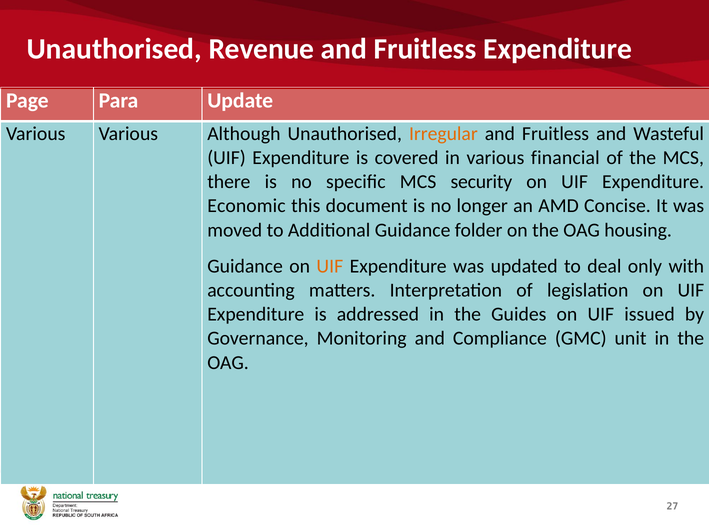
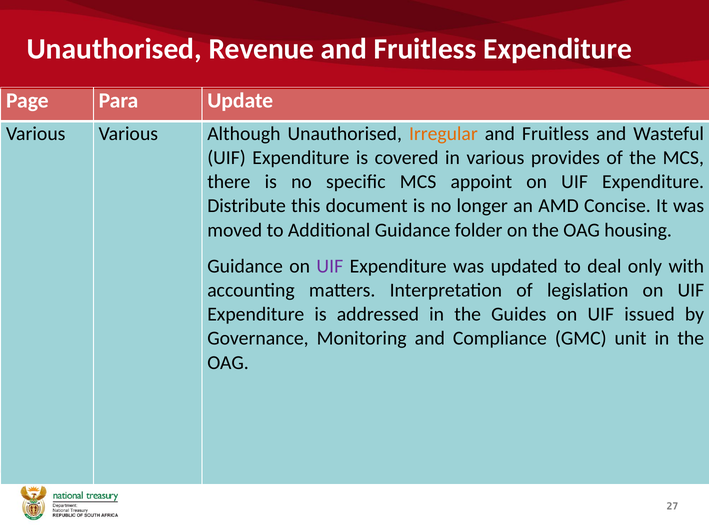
financial: financial -> provides (565, 158)
security: security -> appoint (481, 182)
Economic: Economic -> Distribute (247, 206)
UIF colour: orange -> purple (330, 266)
